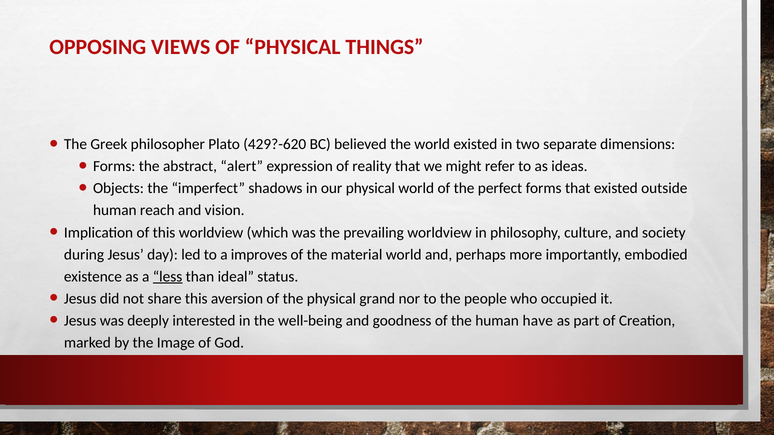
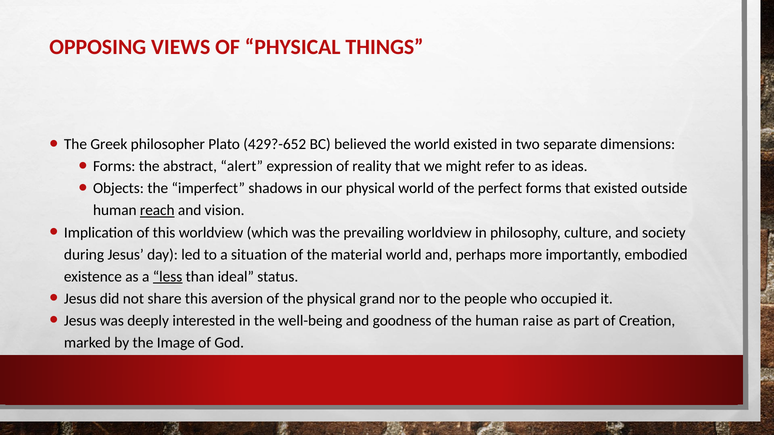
429?-620: 429?-620 -> 429?-652 (275, 145)
reach underline: none -> present (157, 211)
improves: improves -> situation (259, 255)
have: have -> raise (538, 321)
